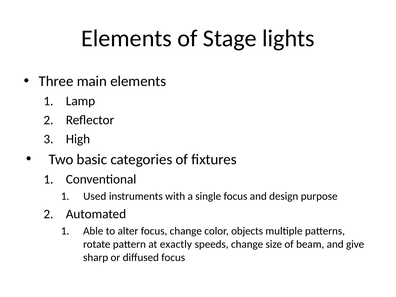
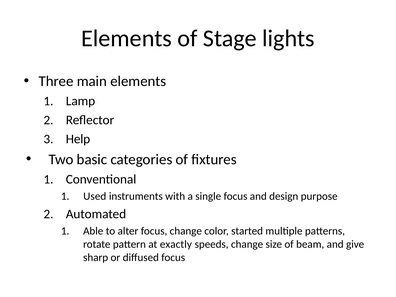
High: High -> Help (78, 139)
objects: objects -> started (247, 231)
